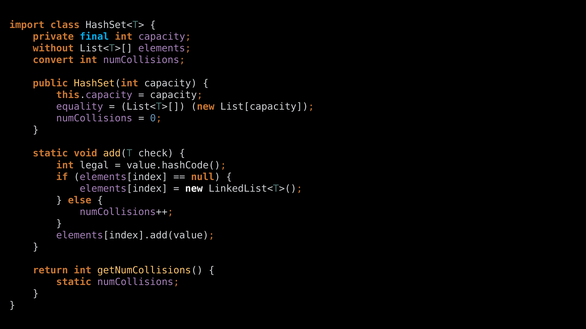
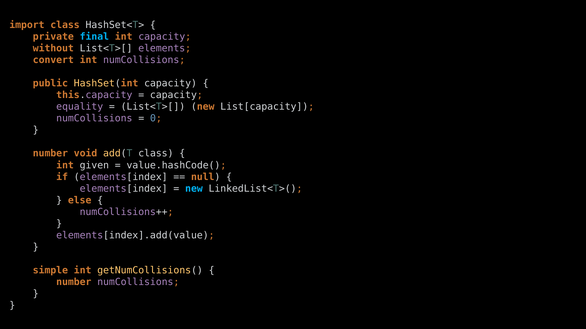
static: static -> number (50, 154)
add(T check: check -> class (156, 154)
legal: legal -> given (94, 165)
new colour: white -> light blue (194, 189)
return: return -> simple (50, 271)
static: static -> number (74, 283)
